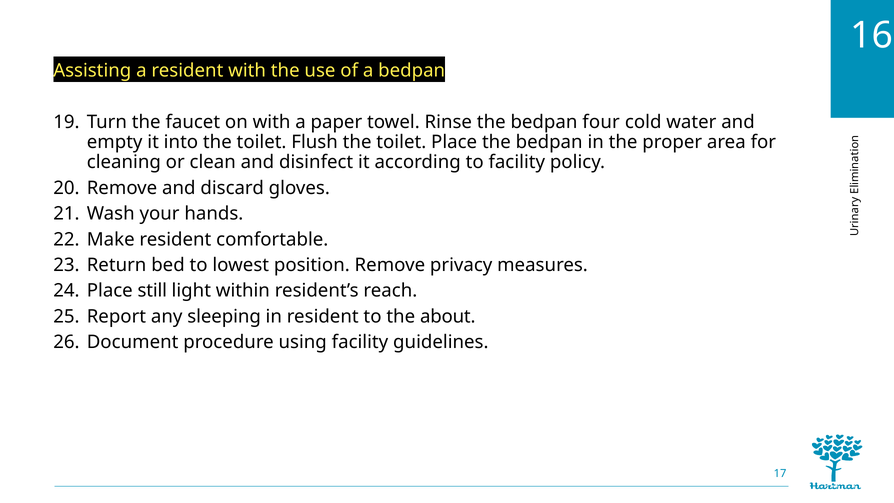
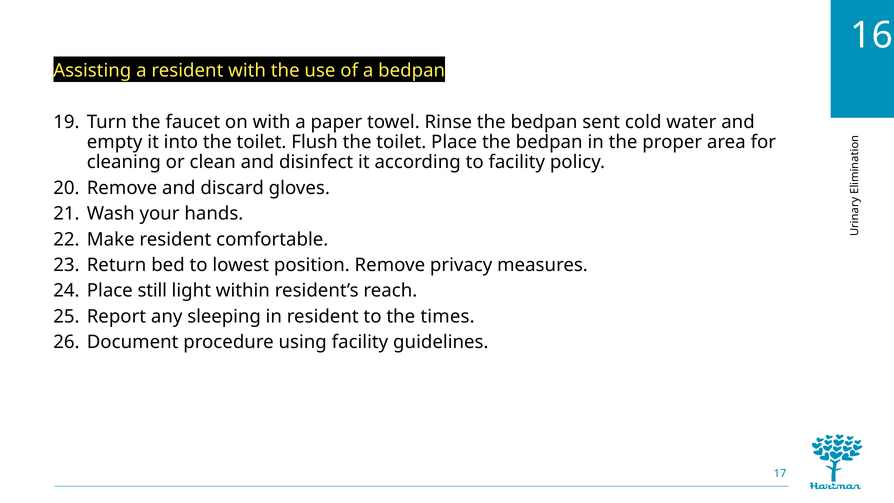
four: four -> sent (601, 122)
about: about -> times (448, 316)
